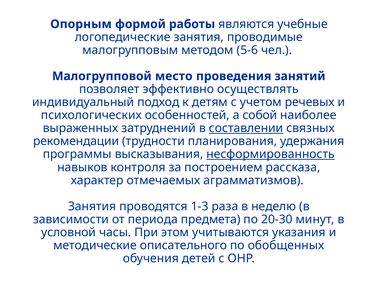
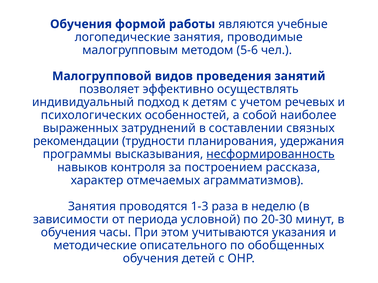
Опорным: Опорным -> Обучения (81, 24)
место: место -> видов (174, 76)
составлении underline: present -> none (246, 128)
предмета: предмета -> условной (211, 220)
условной: условной -> обучения (69, 233)
